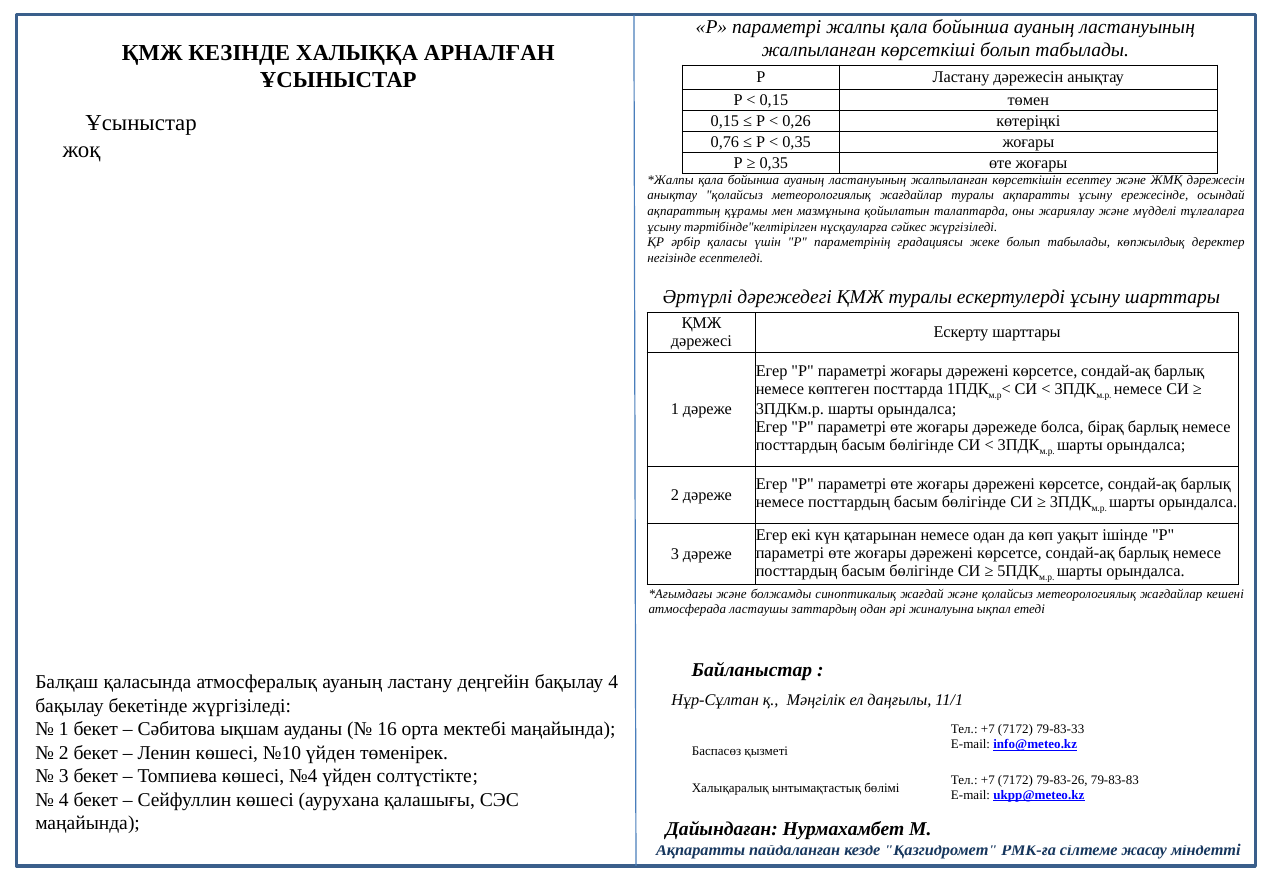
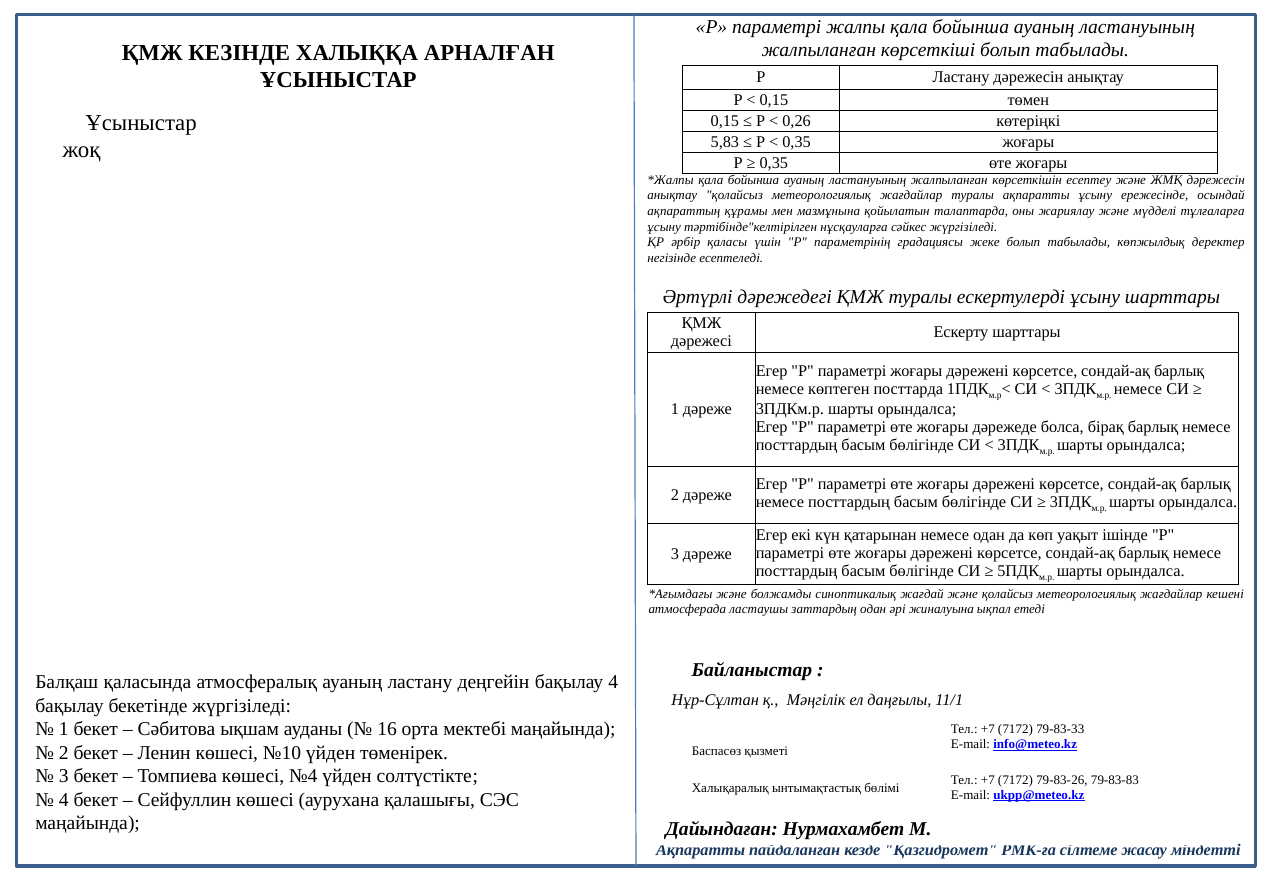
0,76: 0,76 -> 5,83 (725, 142)
